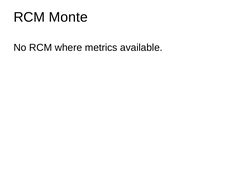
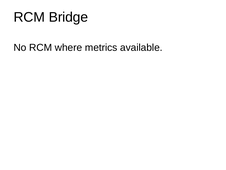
Monte: Monte -> Bridge (68, 17)
